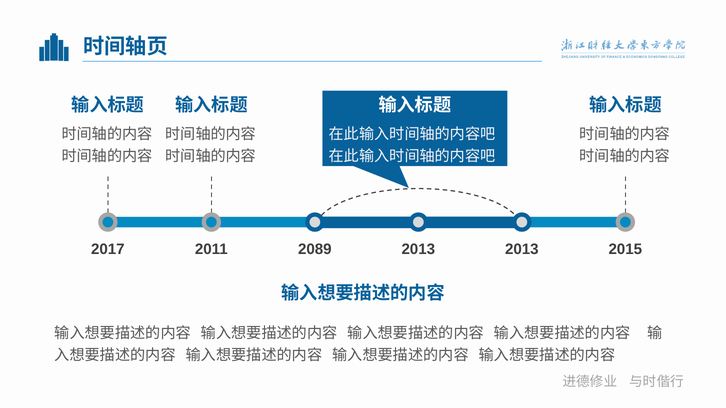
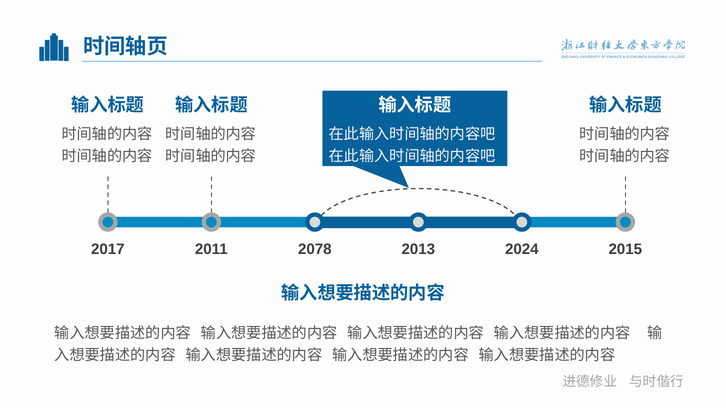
2089: 2089 -> 2078 (315, 250)
2013 2013: 2013 -> 2024 (522, 250)
